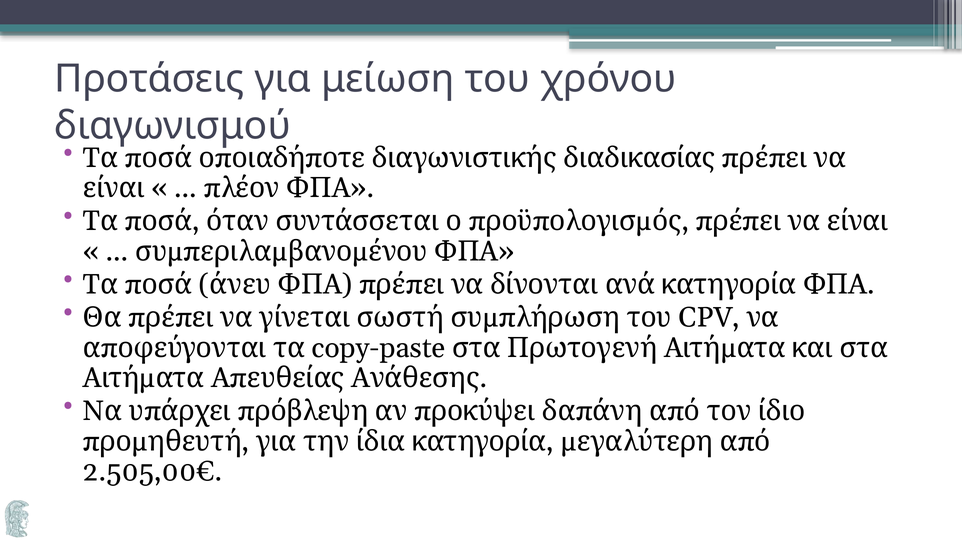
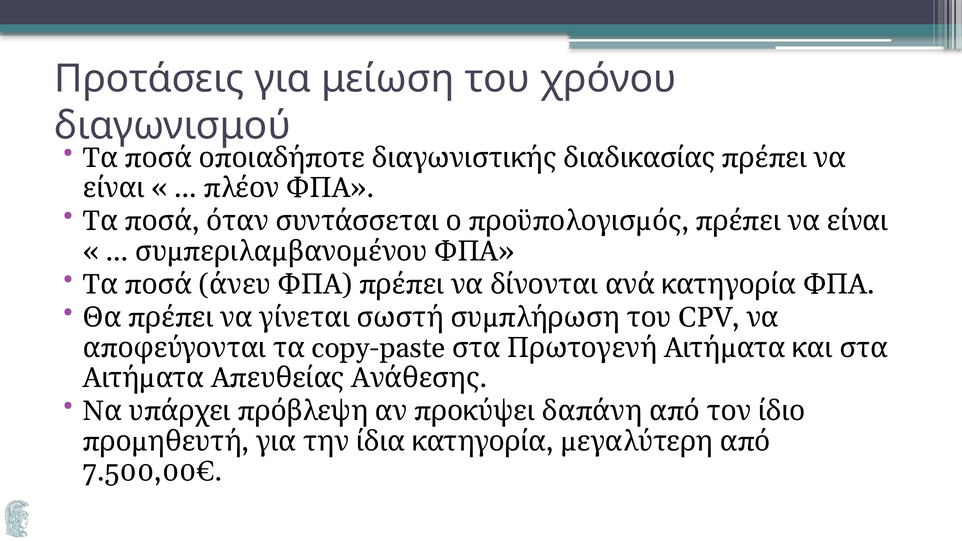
2.505,00€: 2.505,00€ -> 7.500,00€ (153, 472)
